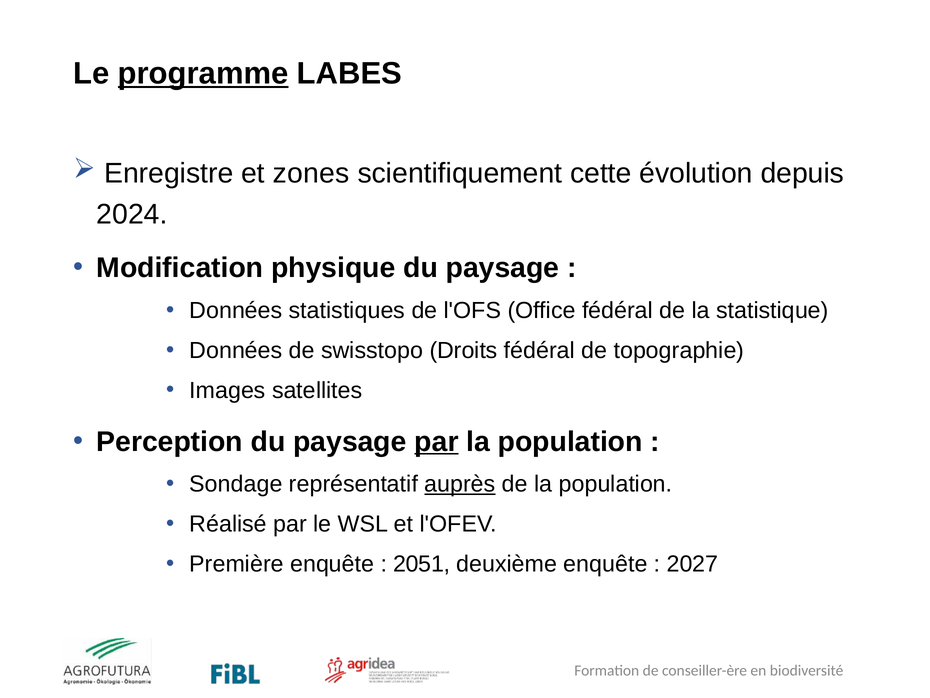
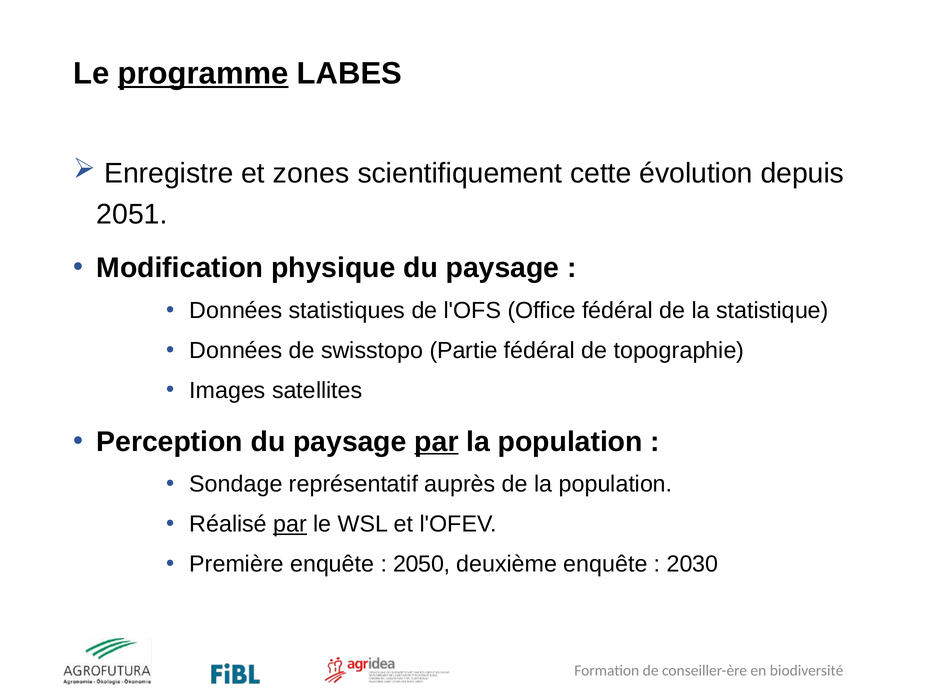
2024: 2024 -> 2051 (132, 214)
Droits: Droits -> Partie (464, 350)
auprès underline: present -> none (460, 484)
par underline: none -> present (290, 524)
2051: 2051 -> 2050 (422, 564)
2027: 2027 -> 2030 (692, 564)
